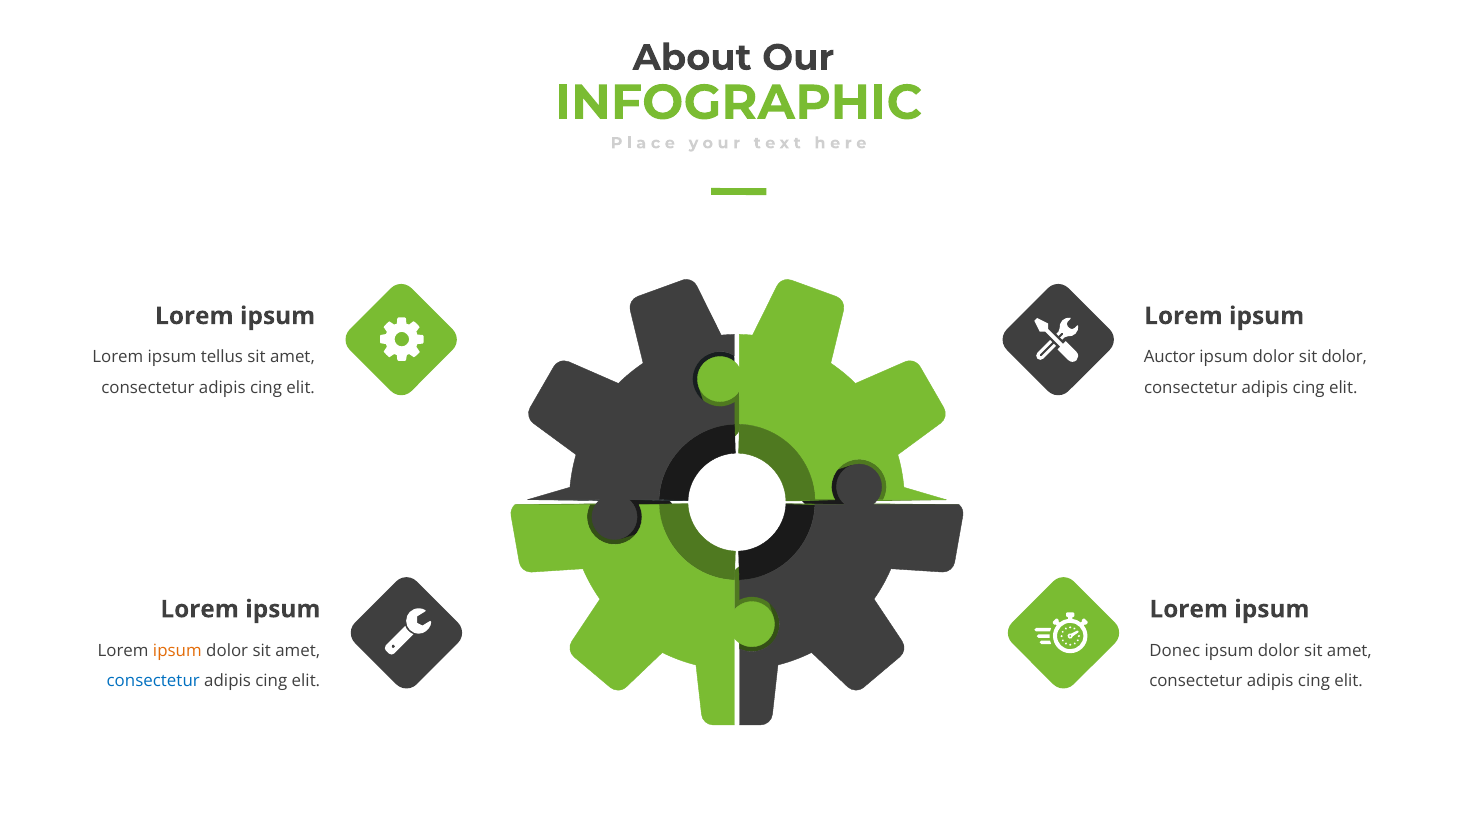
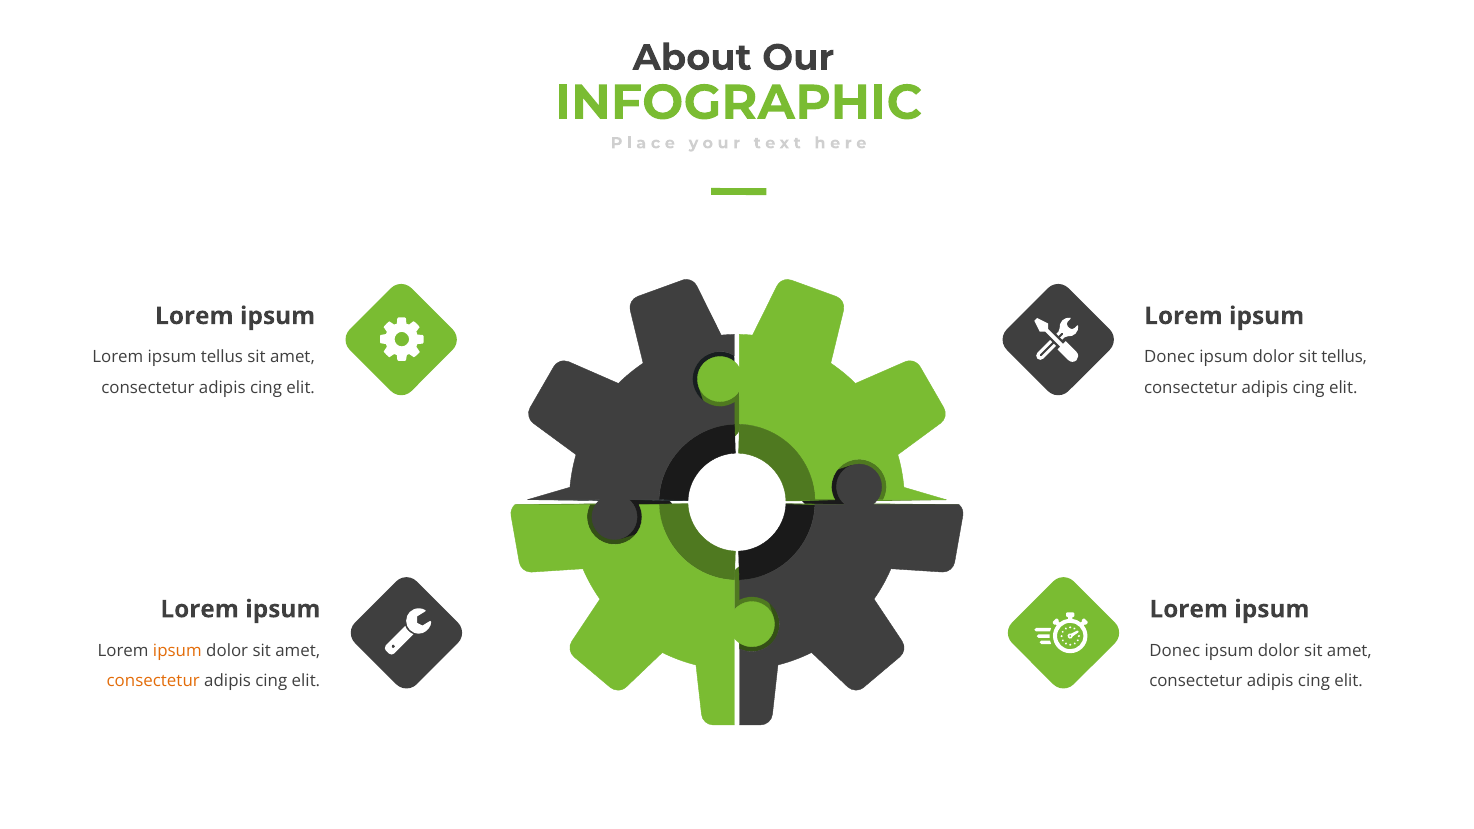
Auctor: Auctor -> Donec (1169, 357)
sit dolor: dolor -> tellus (1344, 357)
consectetur colour: blue -> orange (153, 681)
